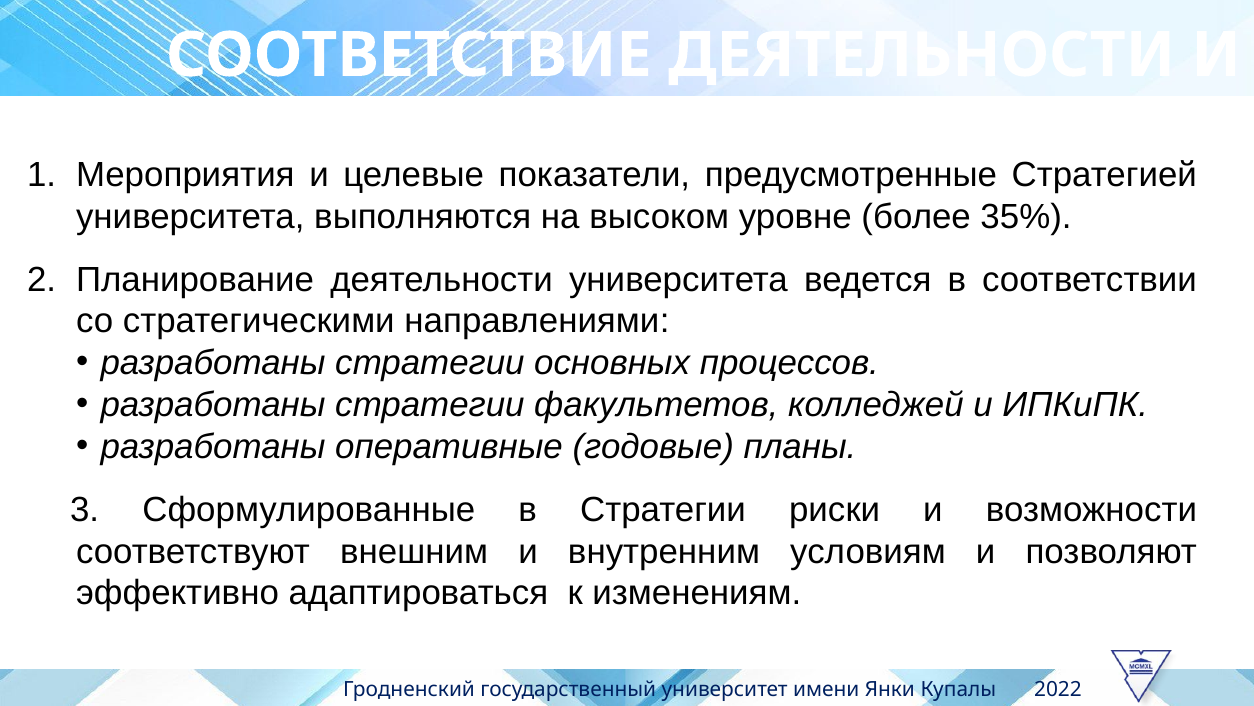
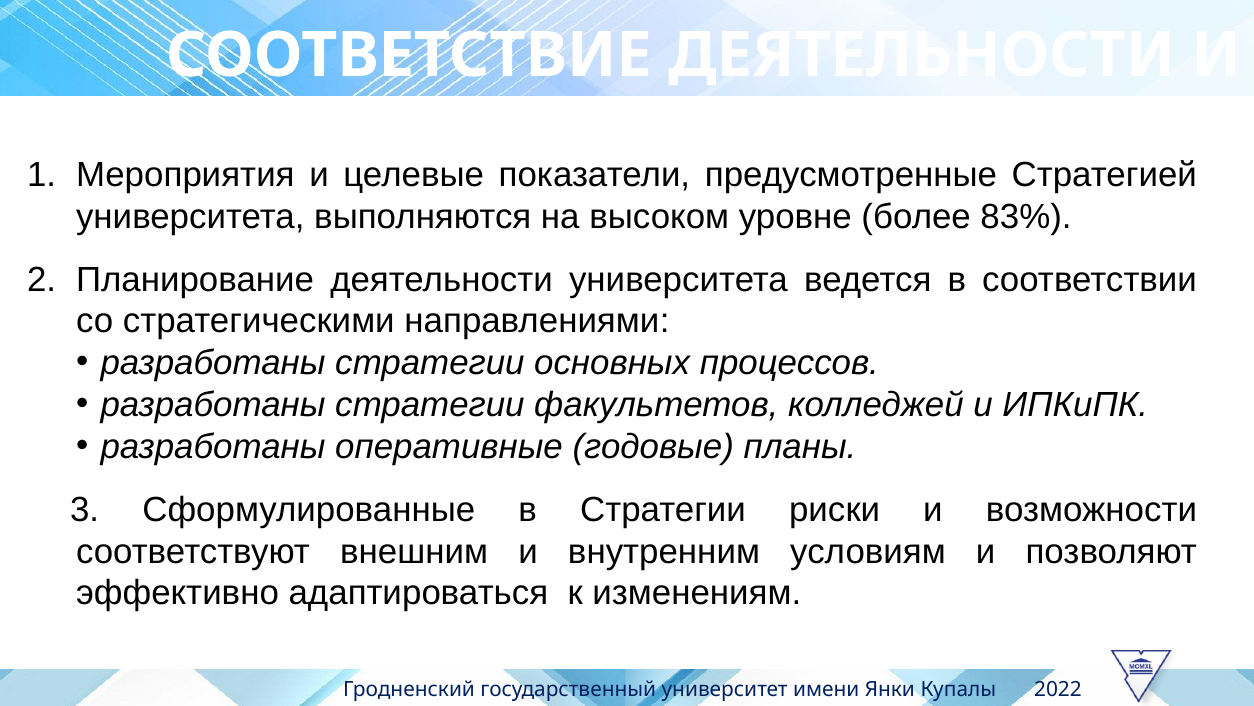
35%: 35% -> 83% (1026, 217)
